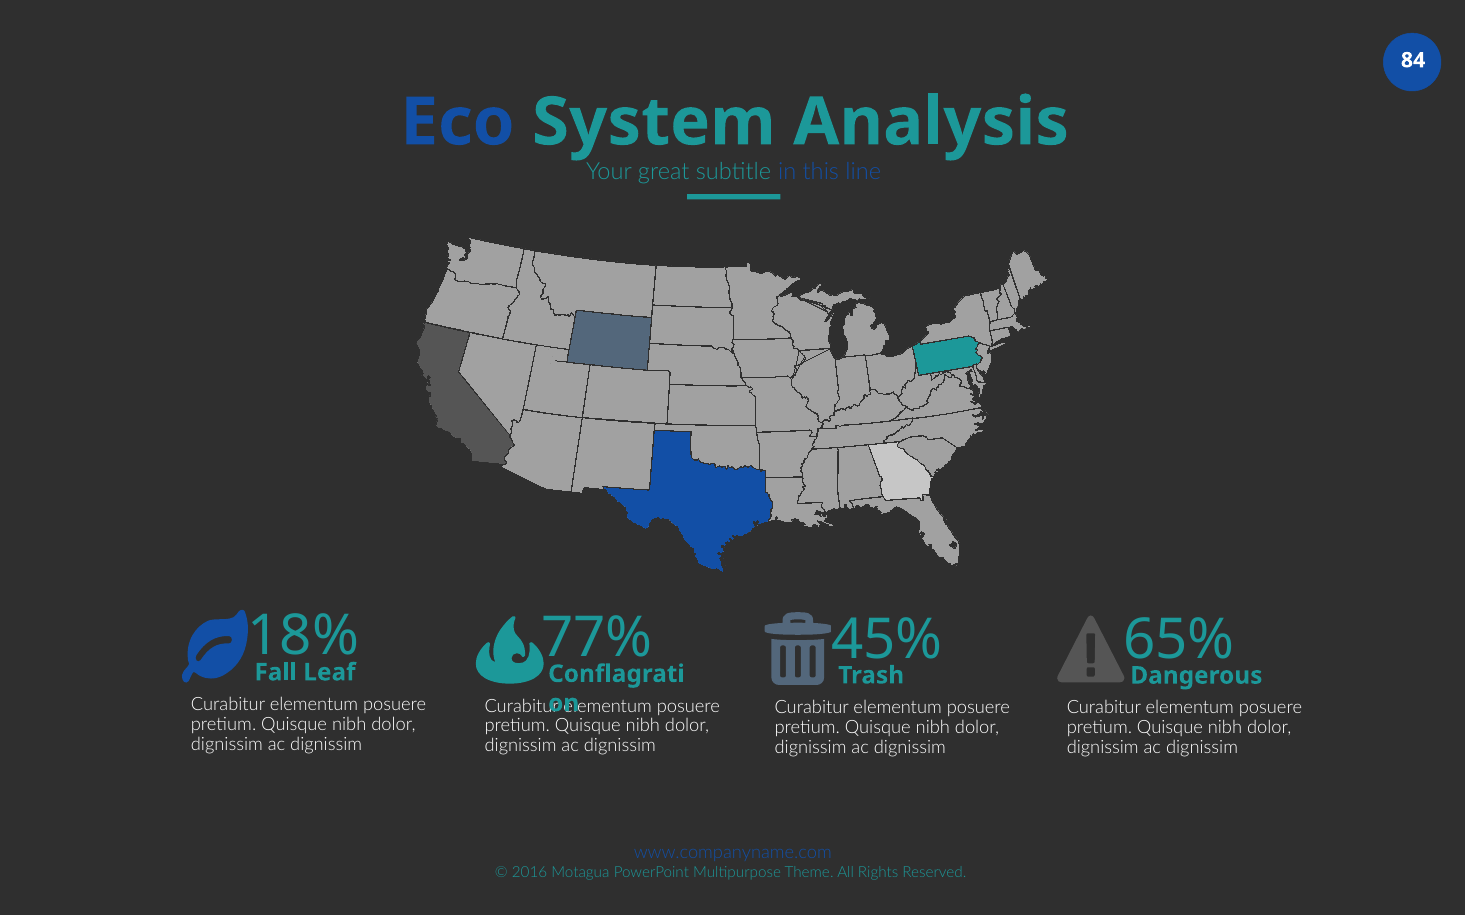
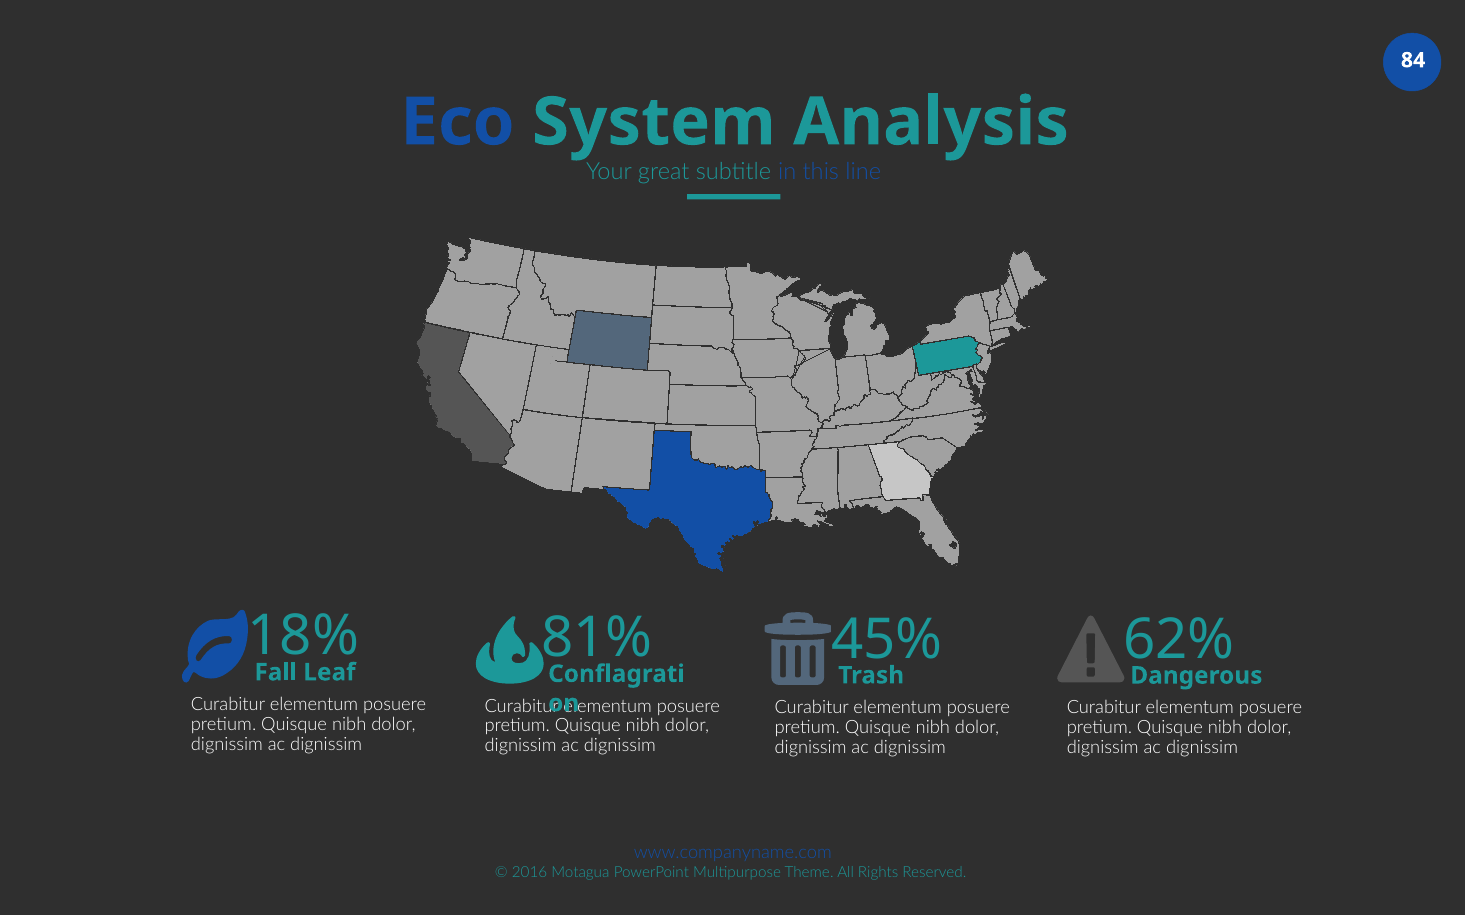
77%: 77% -> 81% (597, 638)
65%: 65% -> 62% (1179, 640)
